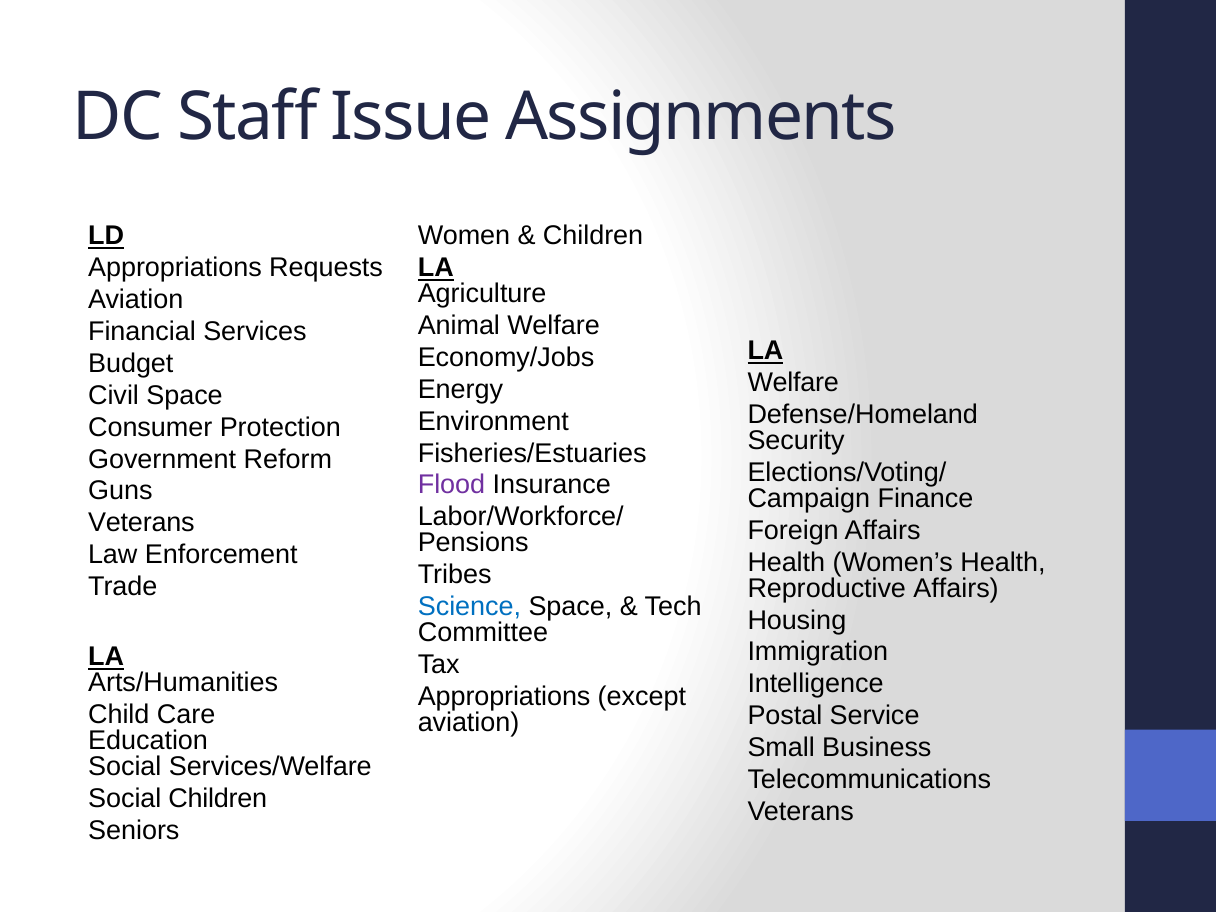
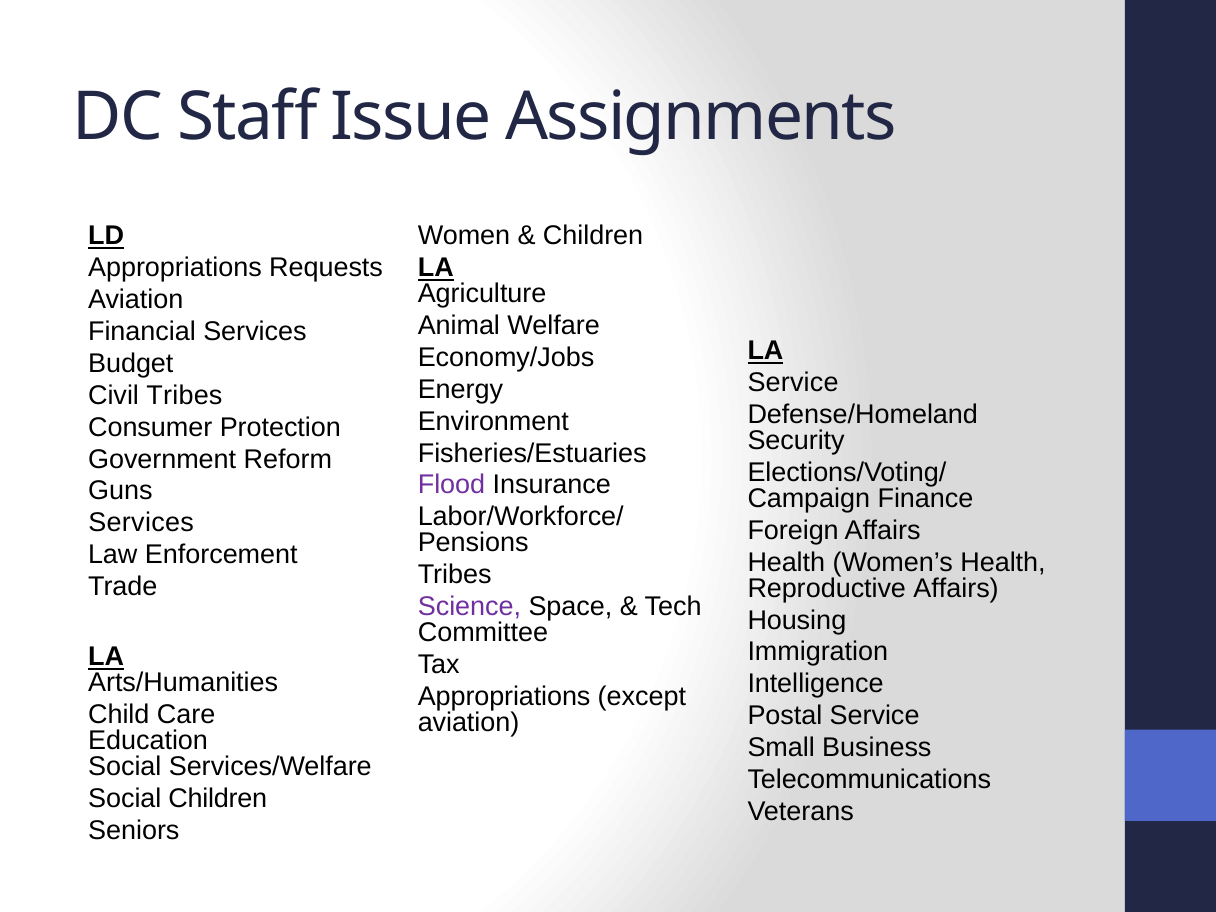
Welfare: Welfare -> Service (793, 383)
Civil Space: Space -> Tribes (184, 395)
Veterans: Veterans -> Services (141, 523)
Science colour: blue -> purple (469, 607)
